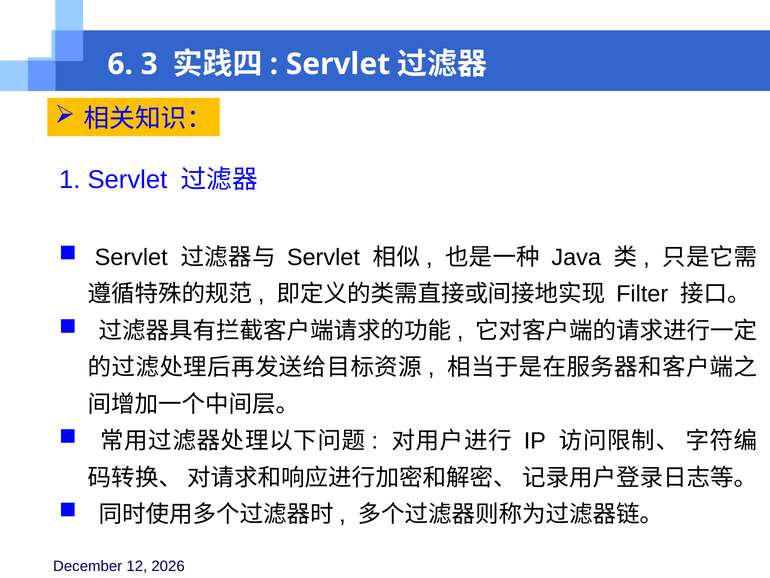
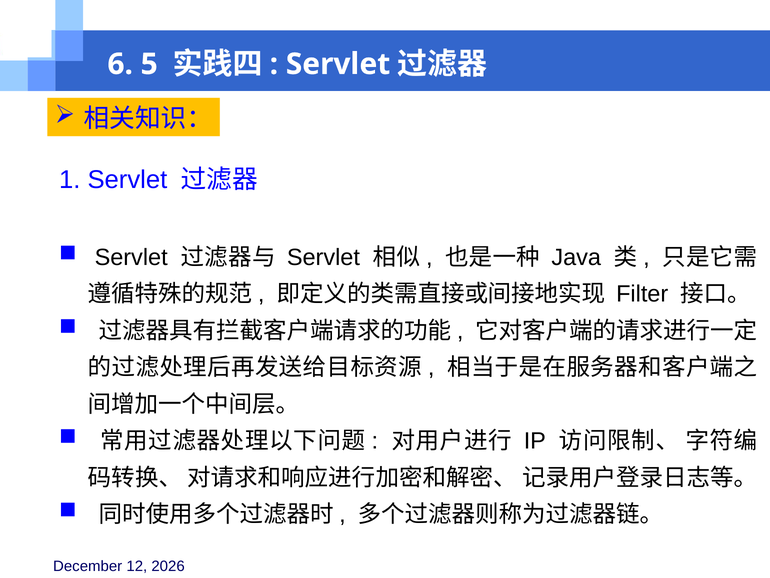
3: 3 -> 5 (149, 64)
